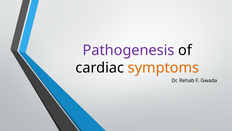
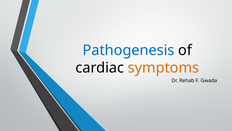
Pathogenesis colour: purple -> blue (129, 50)
